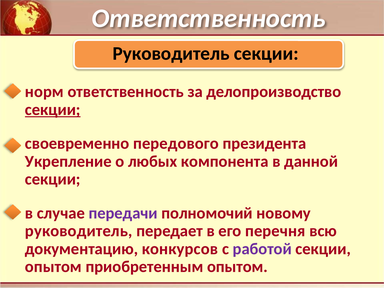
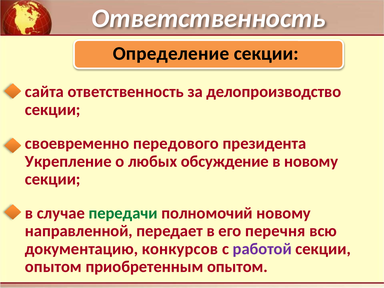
Руководитель: Руководитель -> Определение (171, 53)
норм: норм -> сайта (44, 92)
секции underline: present -> none (53, 110)
компонента: компонента -> обсуждение (225, 161)
в данной: данной -> новому (311, 161)
передачи colour: purple -> green (123, 213)
руководитель: руководитель -> направленной (79, 231)
